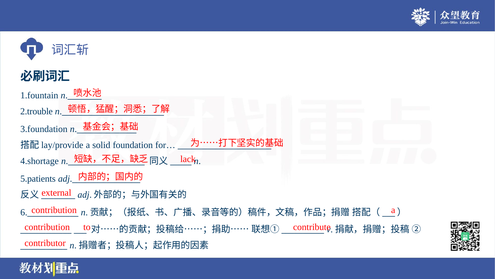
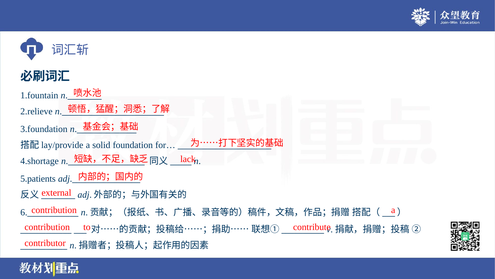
2.trouble: 2.trouble -> 2.relieve (36, 111)
